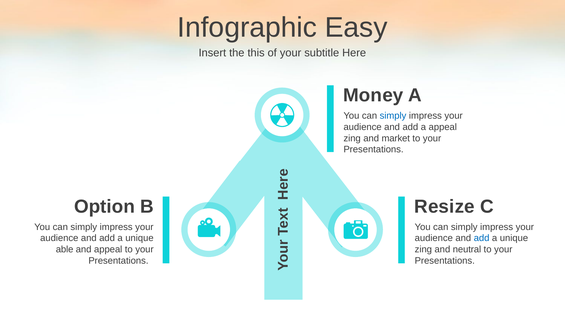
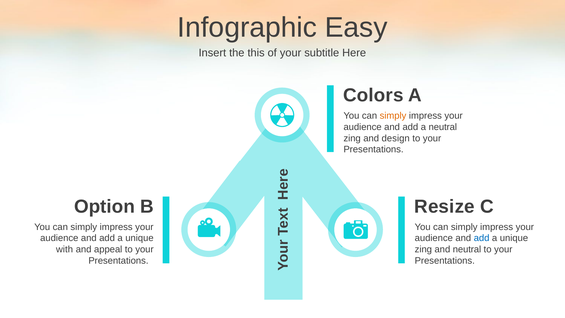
Money: Money -> Colors (373, 95)
simply colour: blue -> orange (393, 116)
a appeal: appeal -> neutral (443, 127)
market: market -> design (396, 138)
able: able -> with (65, 249)
